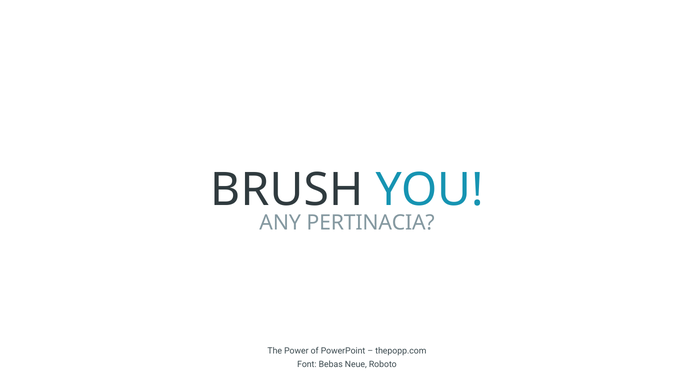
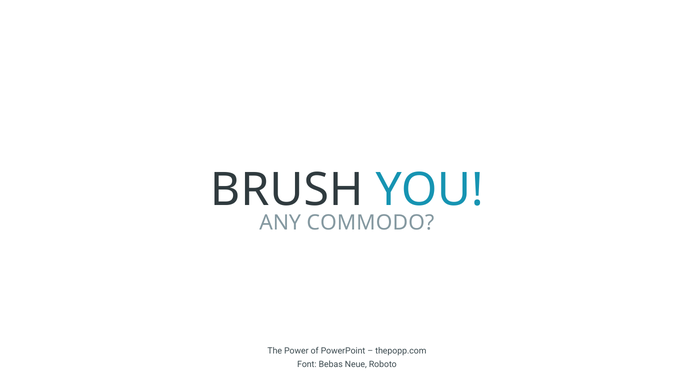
PERTINACIA: PERTINACIA -> COMMODO (370, 223)
